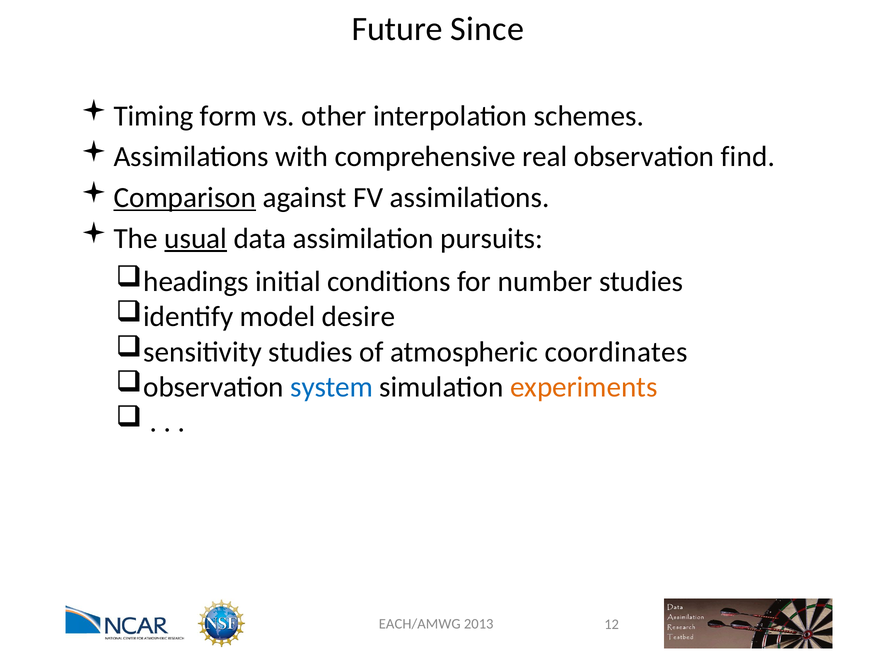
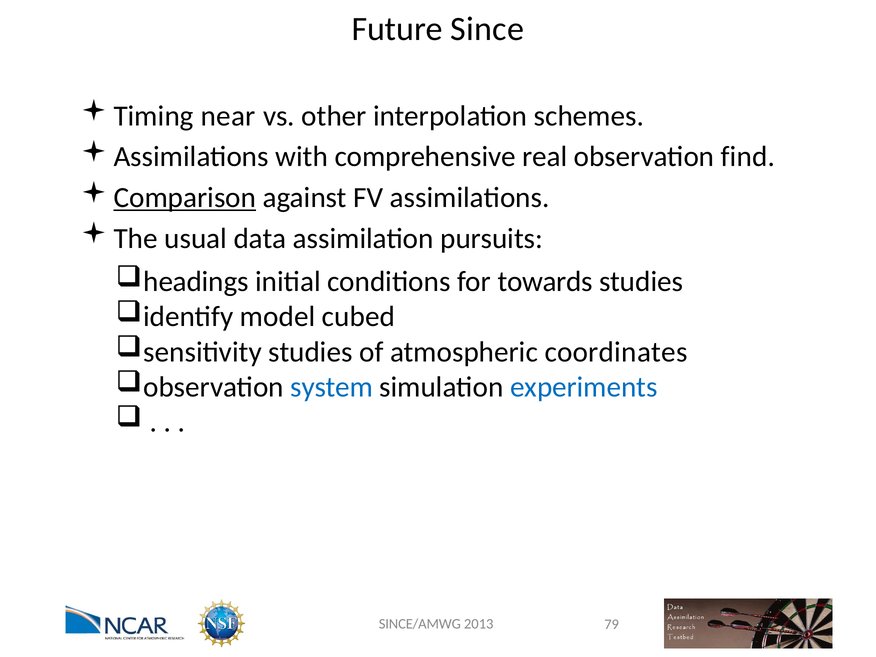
form: form -> near (228, 116)
usual underline: present -> none (196, 239)
number: number -> towards (545, 282)
desire: desire -> cubed (358, 317)
experiments colour: orange -> blue (584, 387)
EACH/AMWG: EACH/AMWG -> SINCE/AMWG (420, 624)
12: 12 -> 79 (612, 624)
